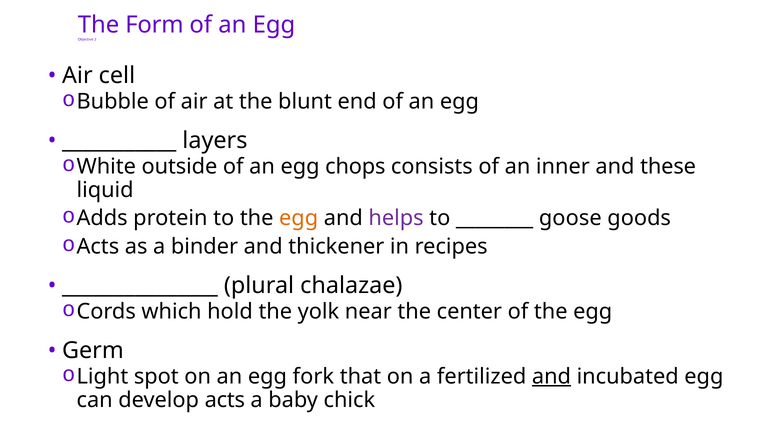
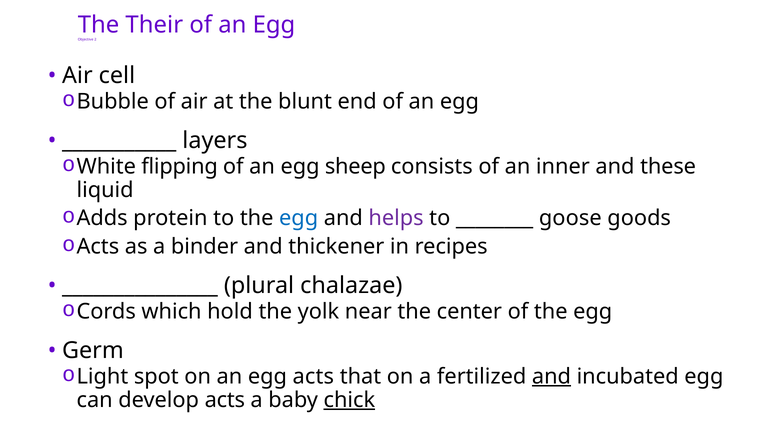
Form: Form -> Their (154, 25)
outside: outside -> flipping (180, 167)
chops: chops -> sheep (355, 167)
egg colour: orange -> blue (299, 218)
egg fork: fork -> acts (313, 377)
chick underline: none -> present (349, 400)
